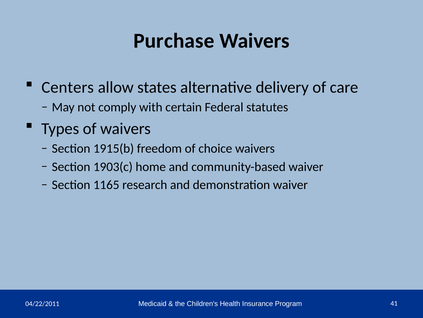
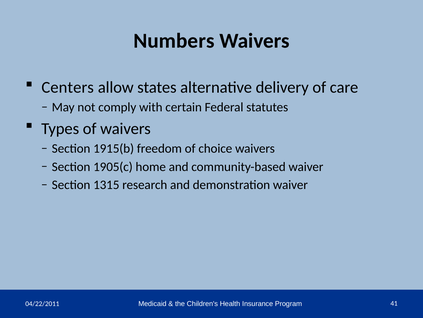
Purchase: Purchase -> Numbers (174, 41)
1903(c: 1903(c -> 1905(c (113, 166)
1165: 1165 -> 1315 (106, 184)
